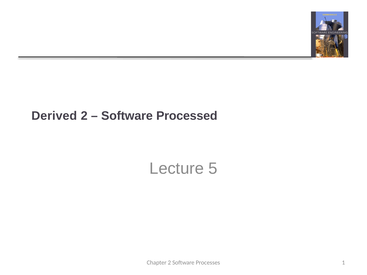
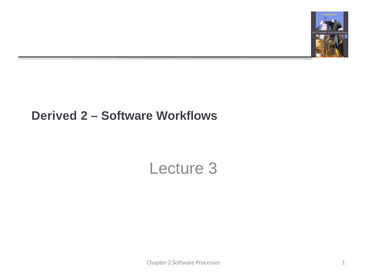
Processed: Processed -> Workflows (187, 116)
5: 5 -> 3 (213, 169)
